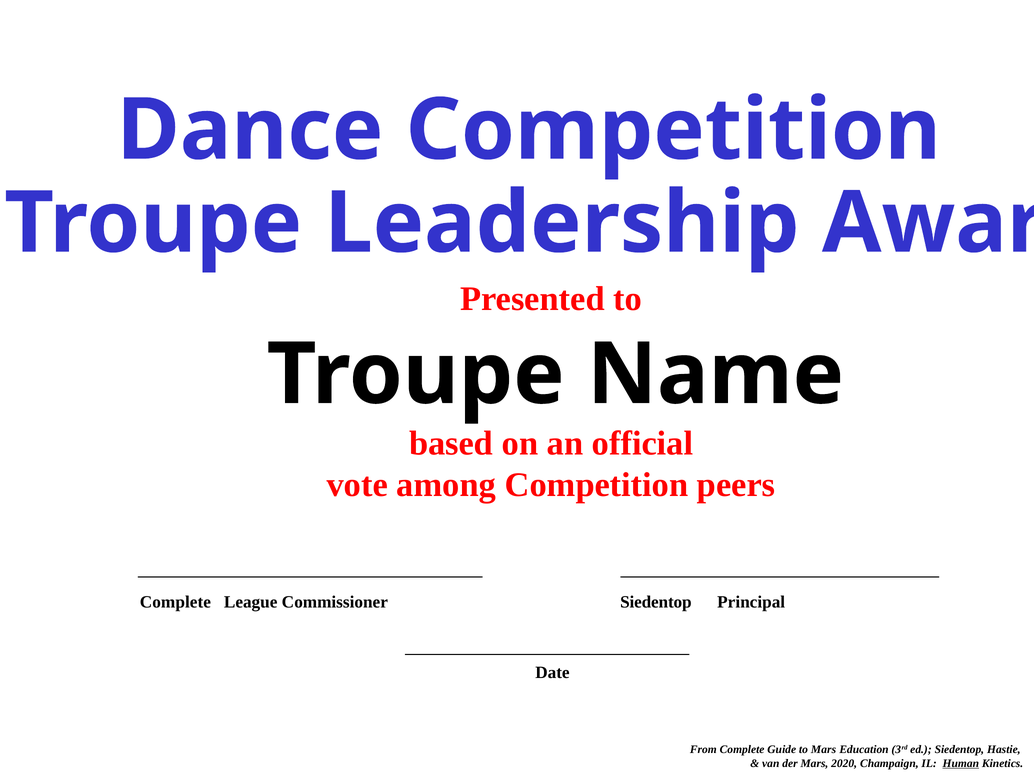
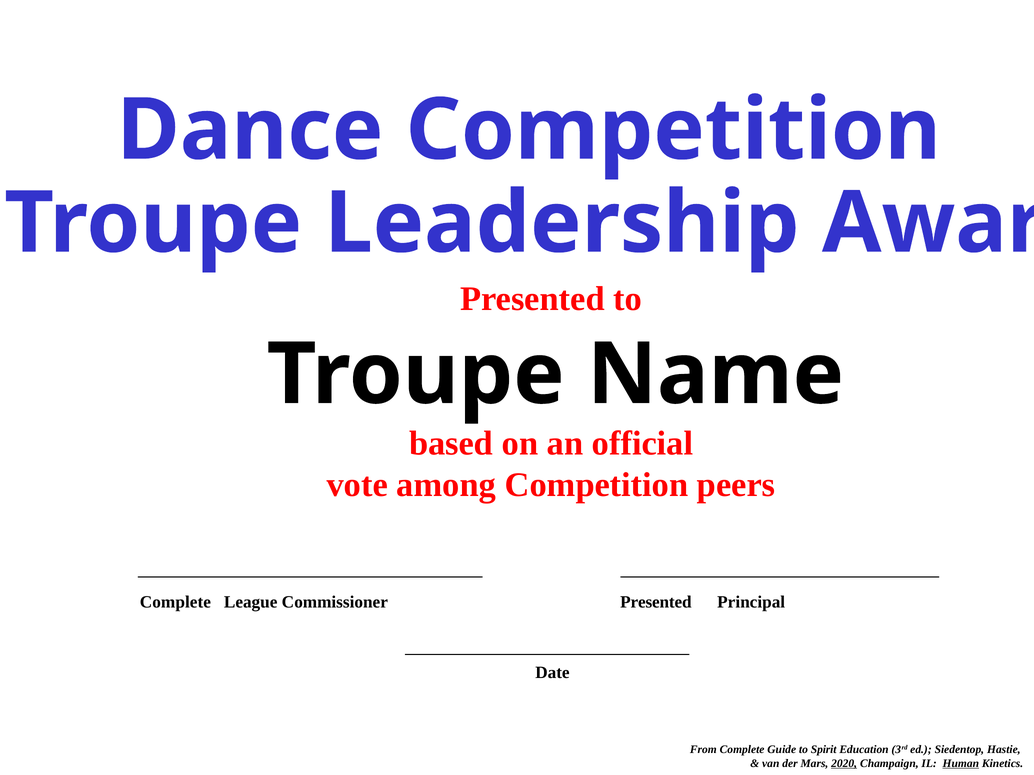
Siedentop: Siedentop -> Presented (656, 602)
to Mars: Mars -> Spirit (824, 750)
2020 underline: none -> present (844, 764)
